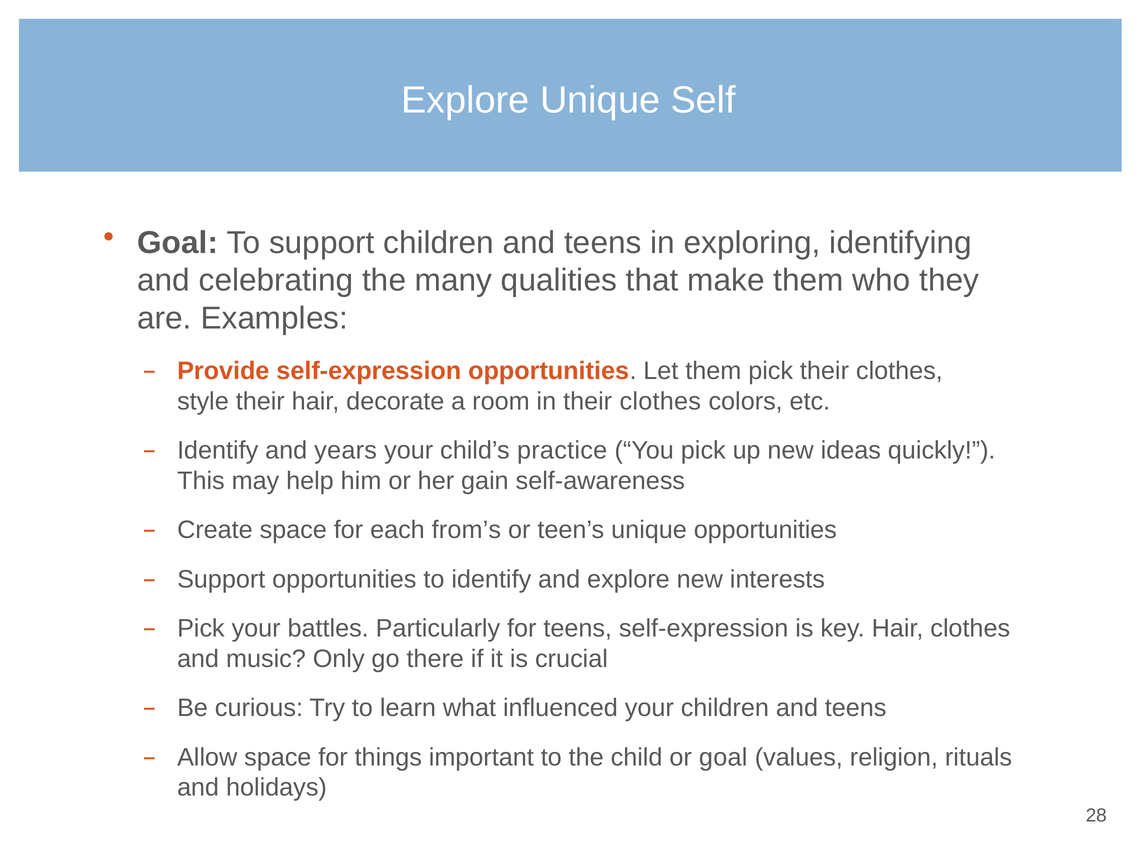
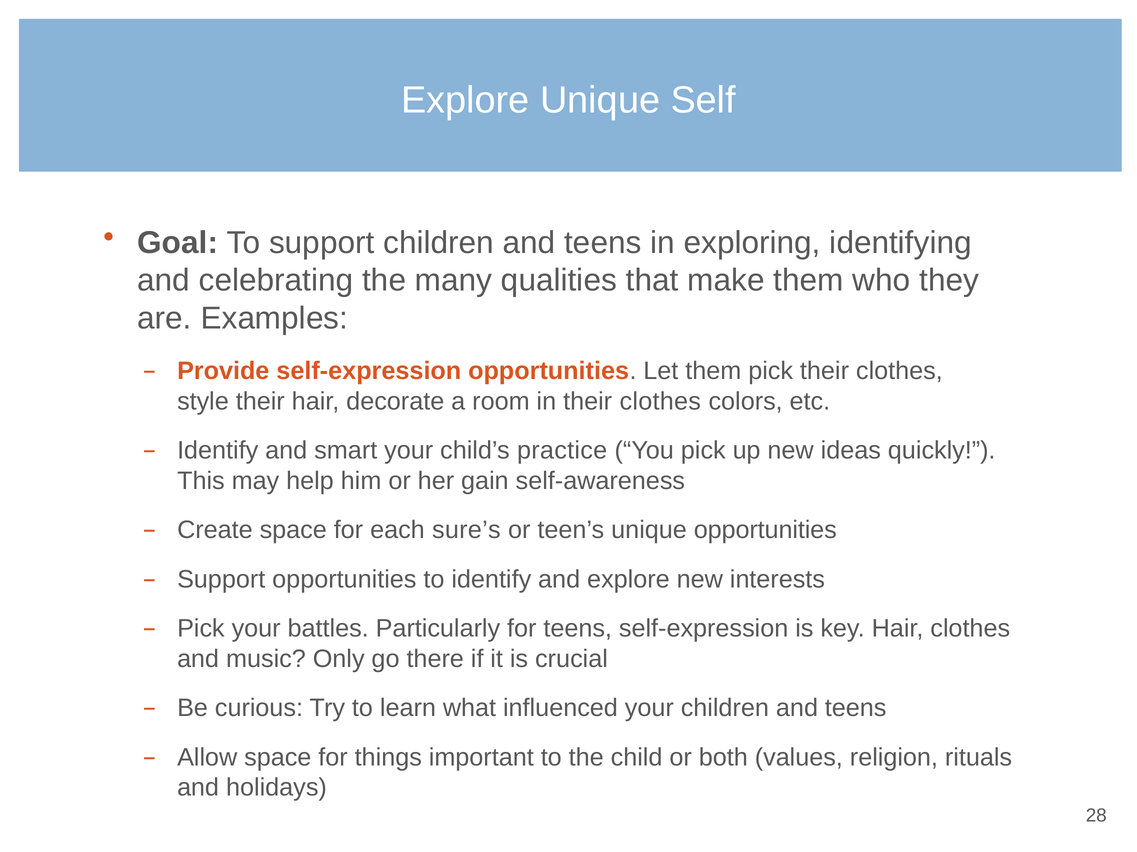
years: years -> smart (346, 451)
from’s: from’s -> sure’s (466, 531)
or goal: goal -> both (723, 758)
